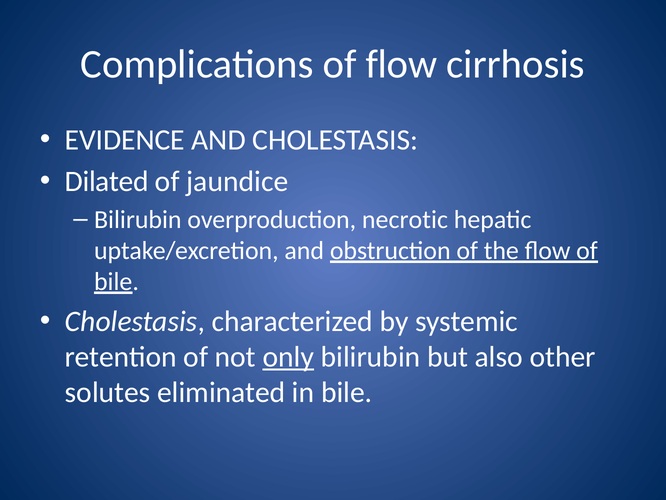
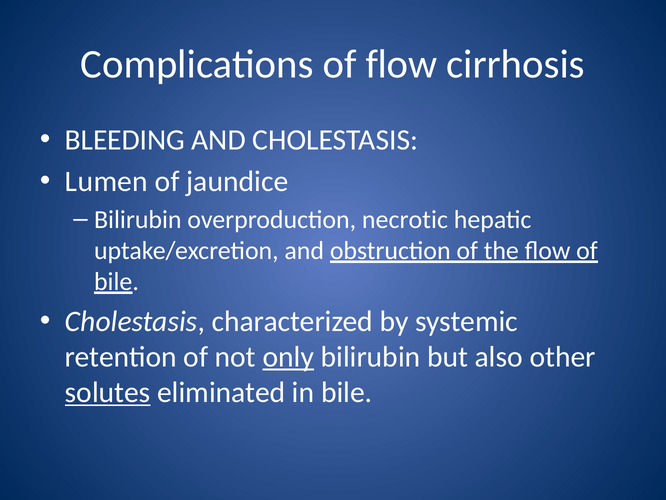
EVIDENCE: EVIDENCE -> BLEEDING (125, 140)
Dilated: Dilated -> Lumen (106, 181)
solutes underline: none -> present (108, 392)
